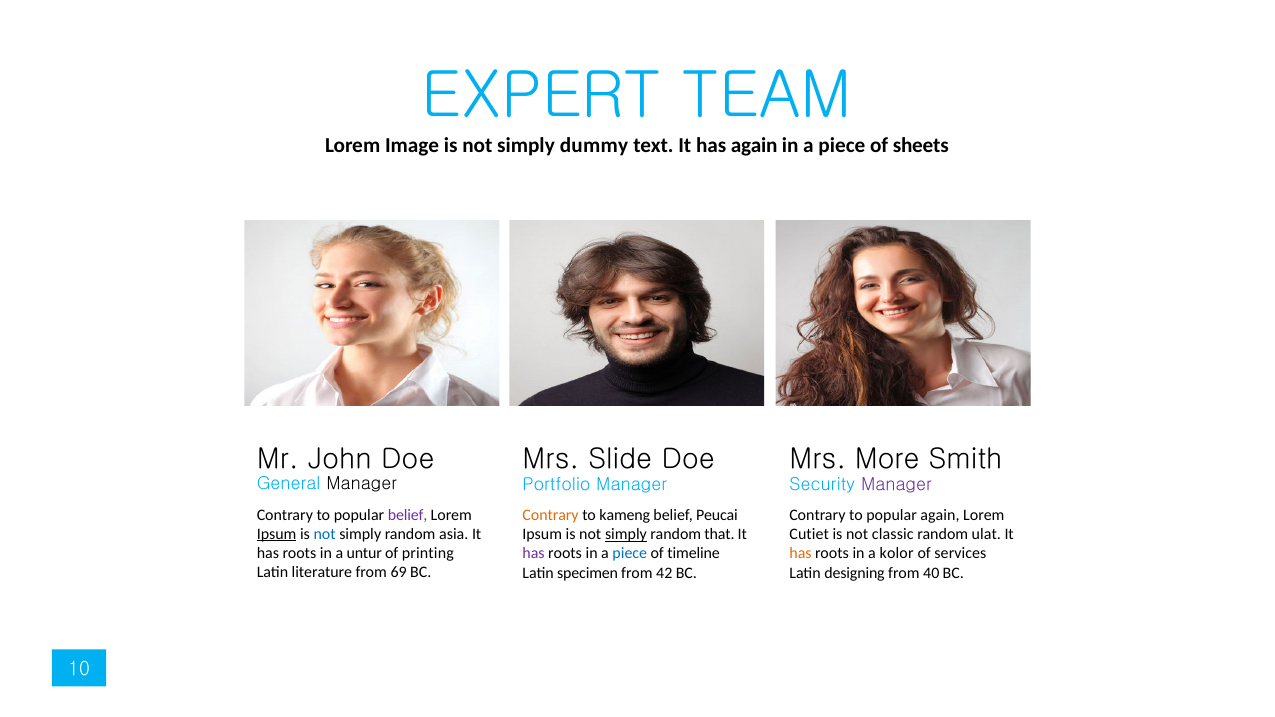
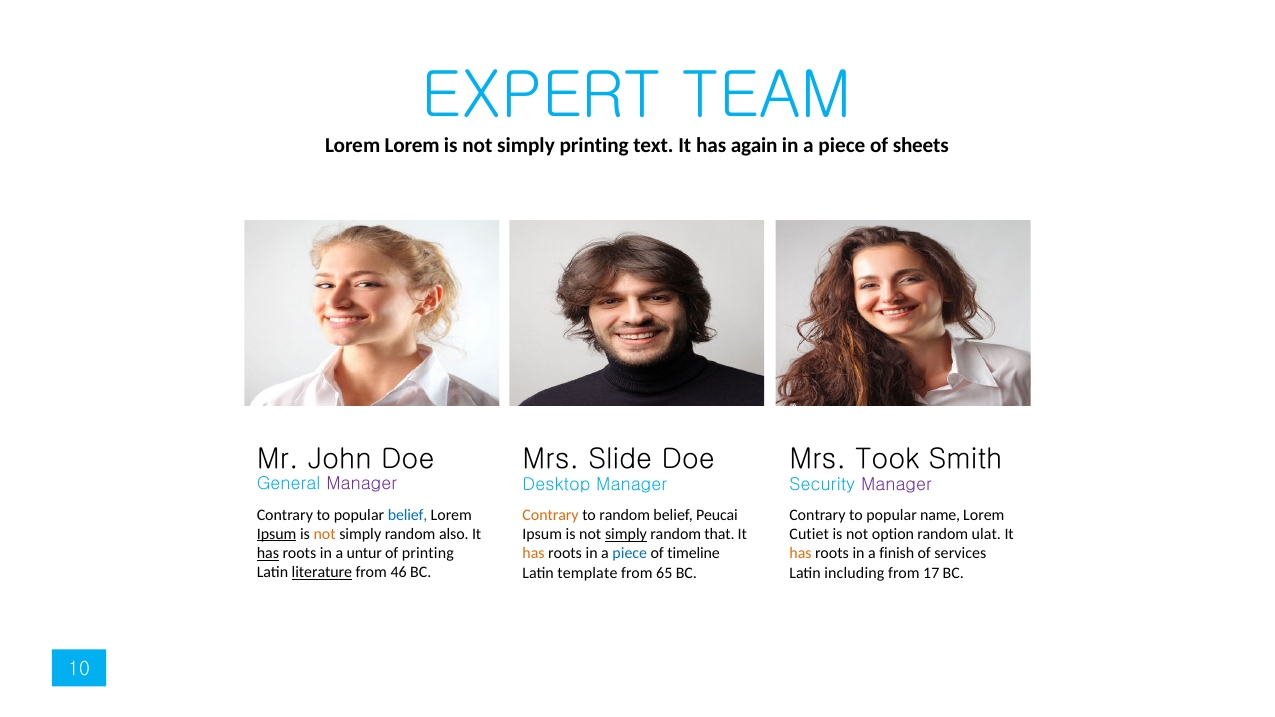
Lorem Image: Image -> Lorem (412, 145)
simply dummy: dummy -> printing (594, 145)
More: More -> Took (887, 459)
Manager colour: black -> purple (362, 484)
Portfolio: Portfolio -> Desktop (557, 484)
belief colour: purple -> blue (408, 515)
to kameng: kameng -> random (625, 515)
popular again: again -> name (940, 515)
not colour: blue -> orange (325, 534)
asia: asia -> also (454, 534)
classic: classic -> option (893, 535)
has underline: none -> present (268, 553)
has colour: purple -> orange (534, 554)
kolor: kolor -> finish (897, 554)
literature underline: none -> present (322, 572)
69: 69 -> 46 (399, 572)
specimen: specimen -> template (587, 573)
42: 42 -> 65 (664, 573)
designing: designing -> including (854, 573)
40: 40 -> 17 (931, 573)
